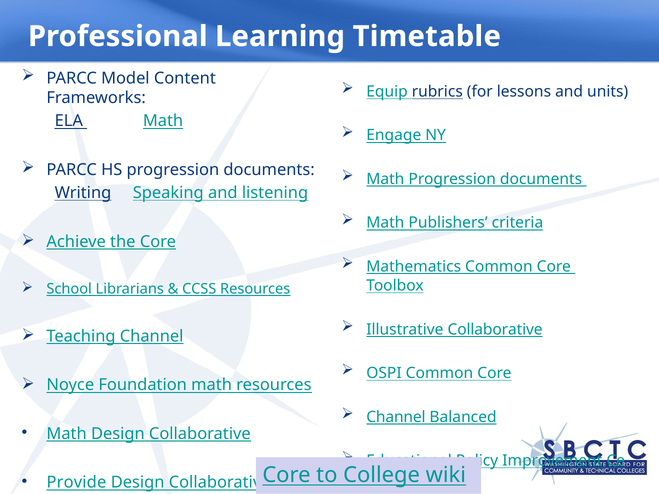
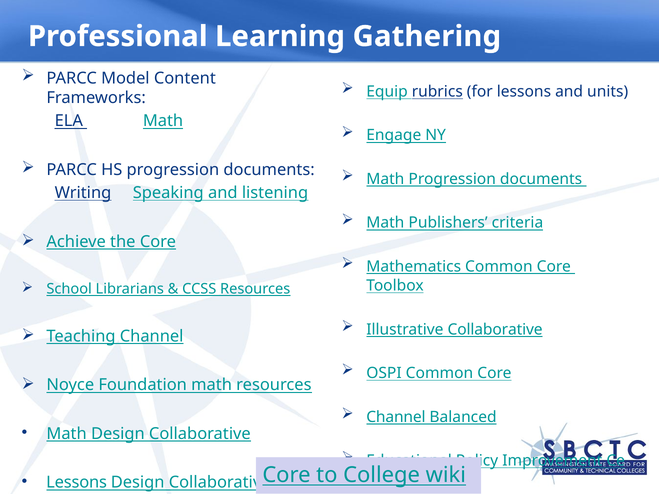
Timetable: Timetable -> Gathering (427, 36)
Provide: Provide -> Lessons (77, 483)
